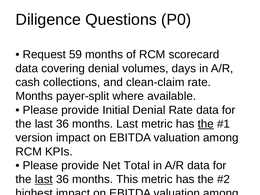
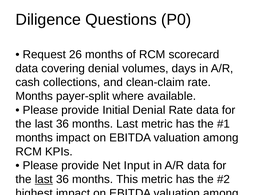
59: 59 -> 26 (75, 55)
the underline: present -> none (206, 124)
version: version -> months (34, 138)
Total: Total -> Input (137, 165)
